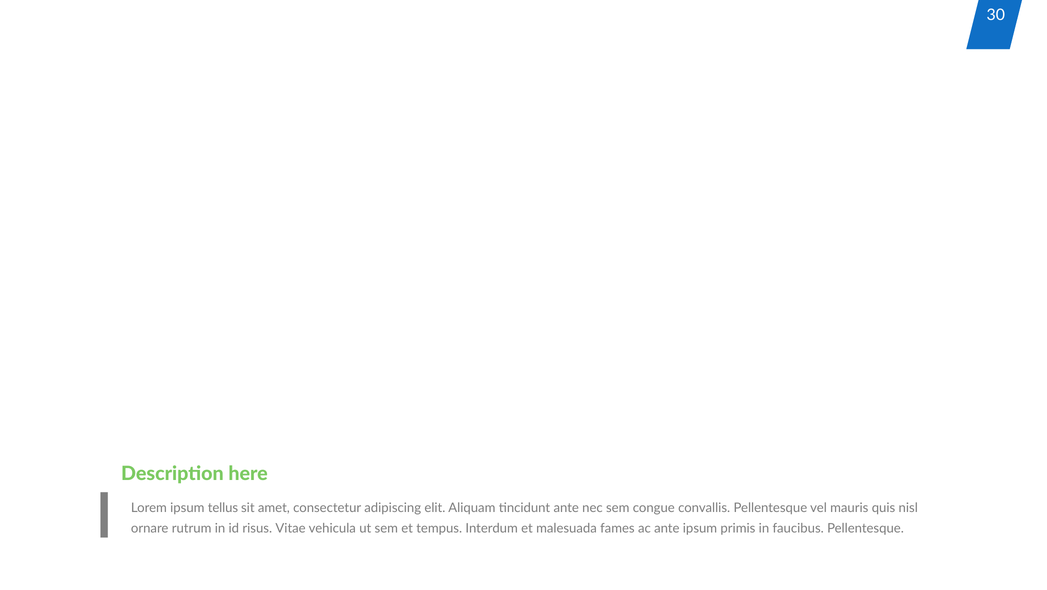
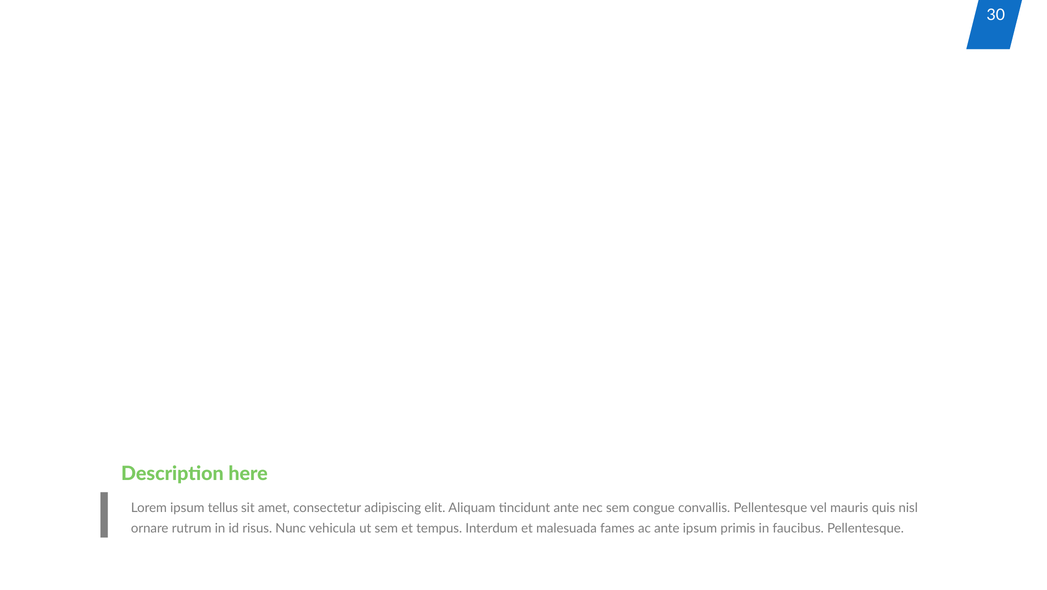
Vitae: Vitae -> Nunc (291, 529)
